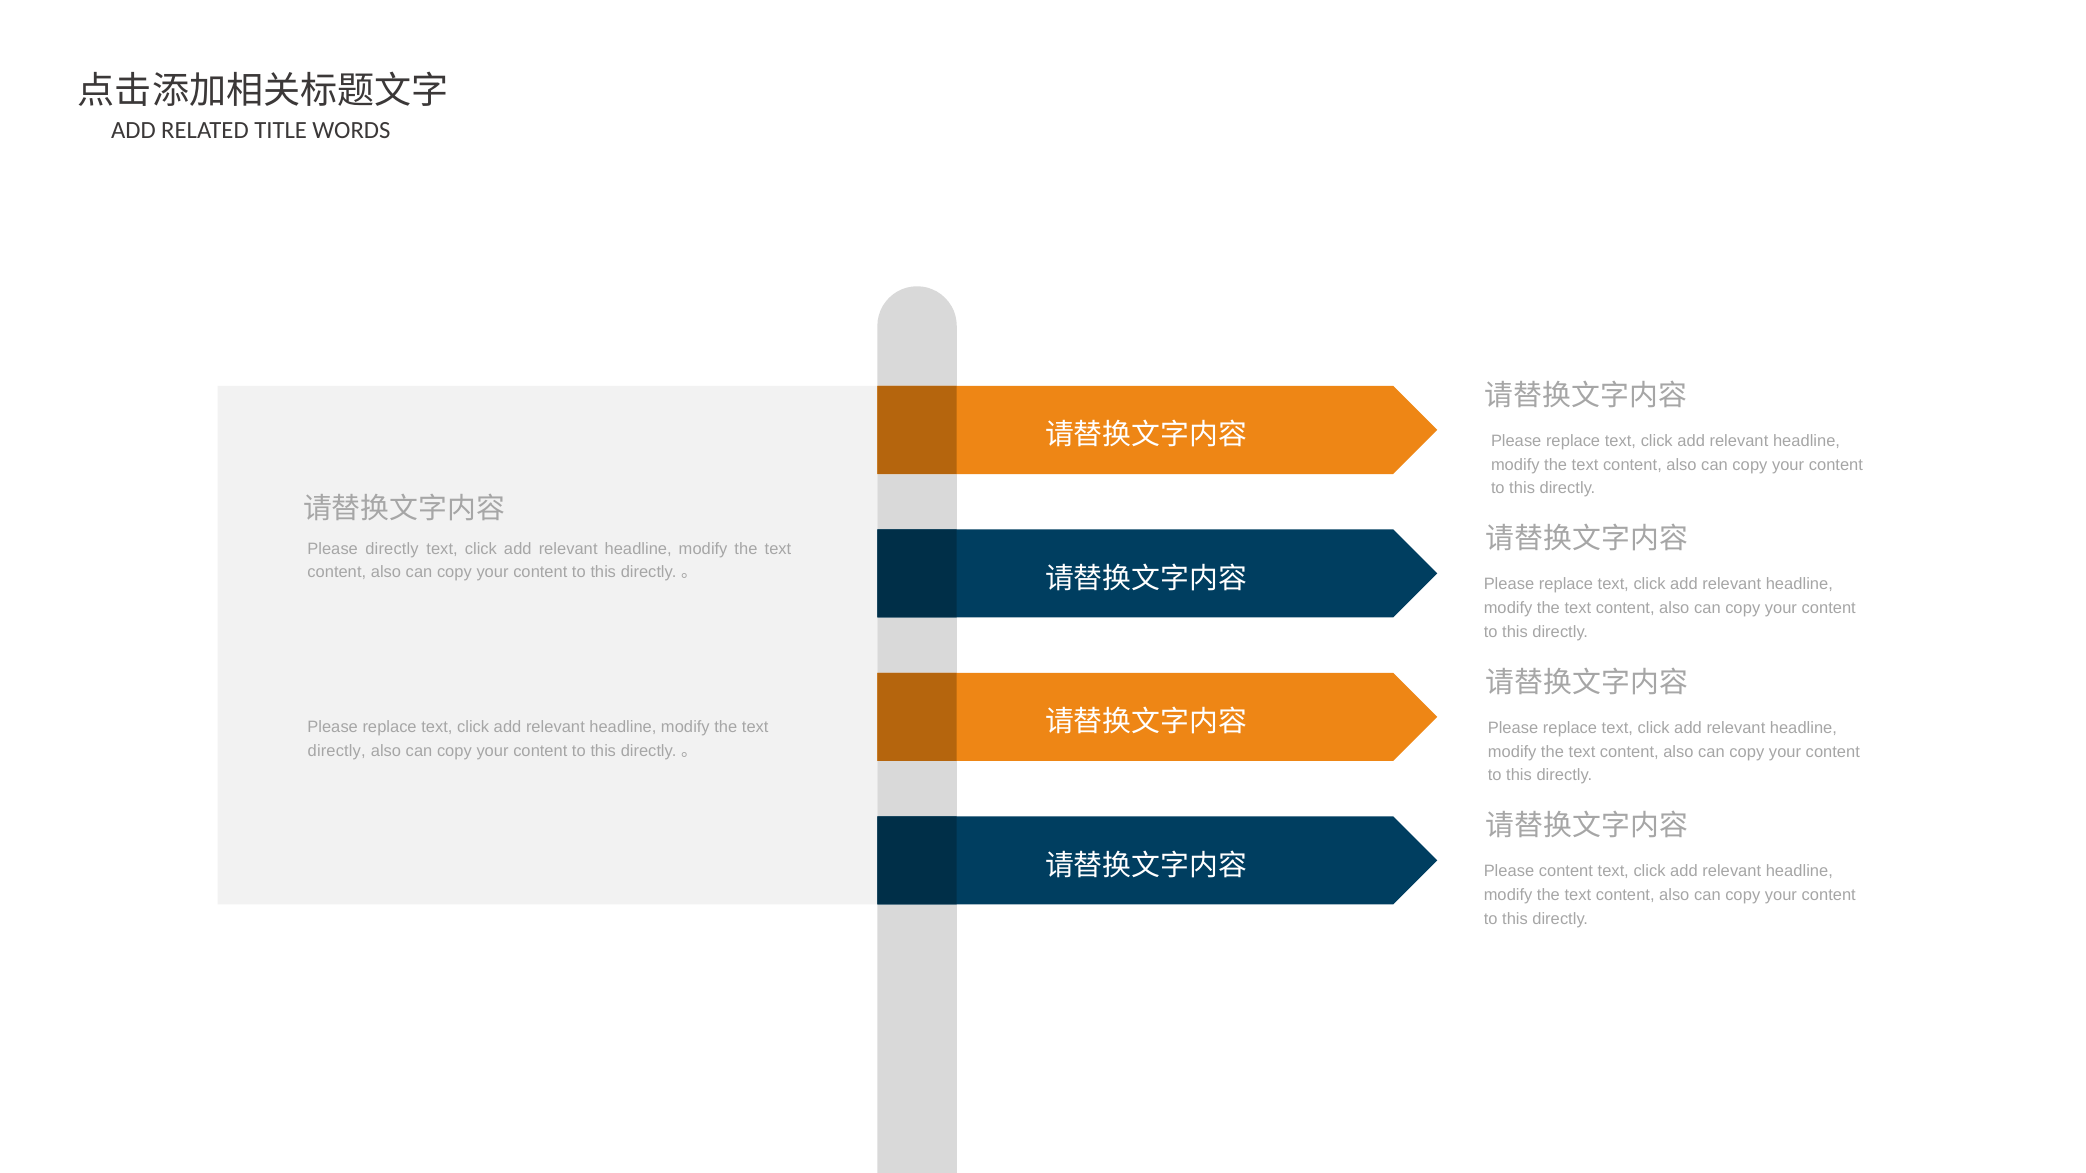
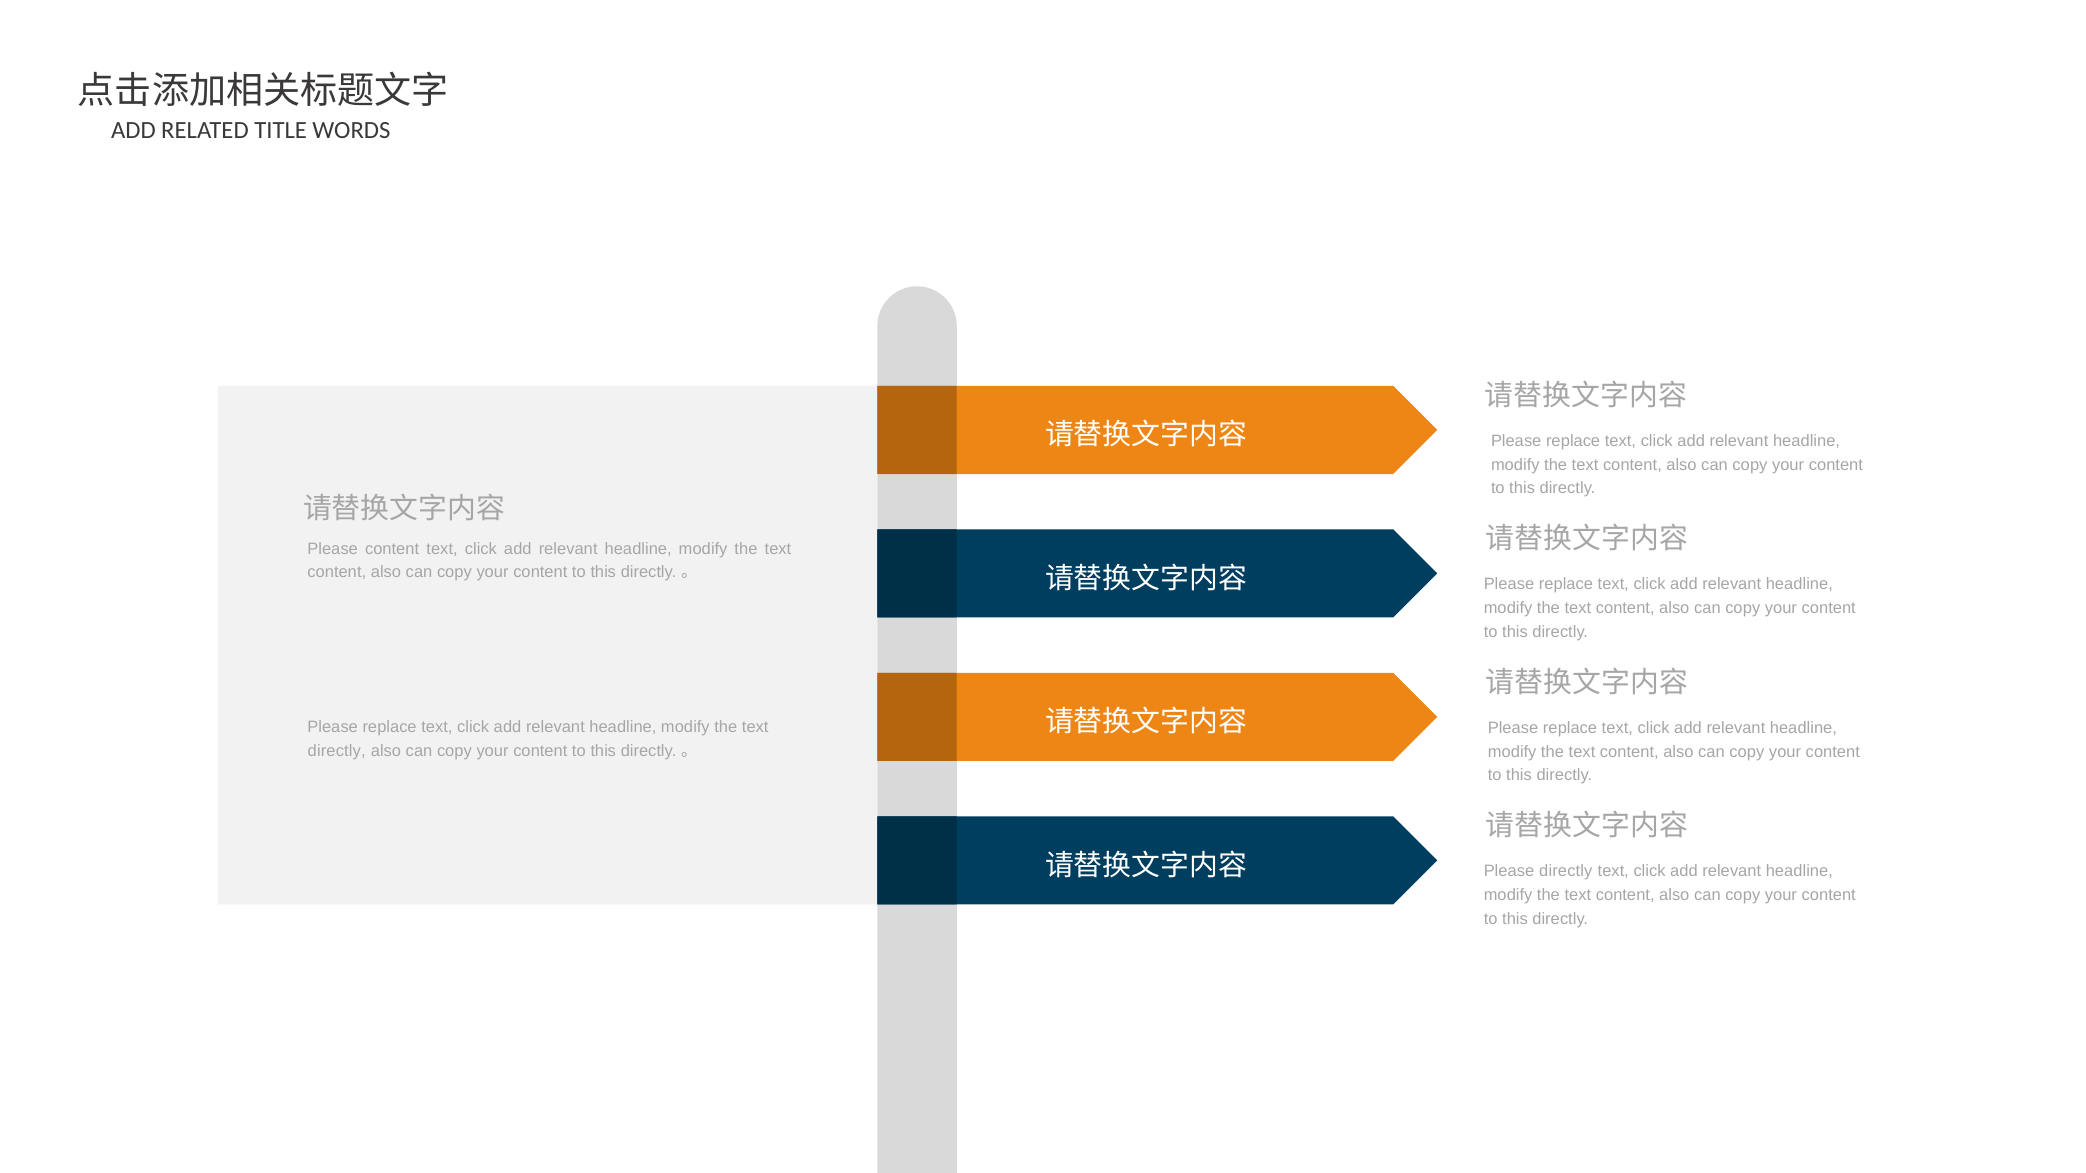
Please directly: directly -> content (392, 549)
Please content: content -> directly (1566, 872)
